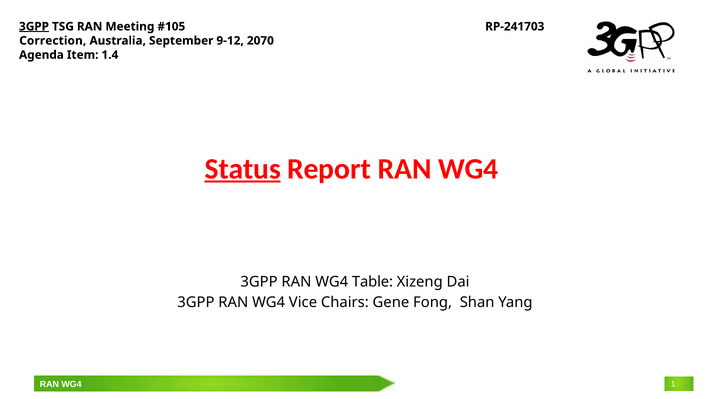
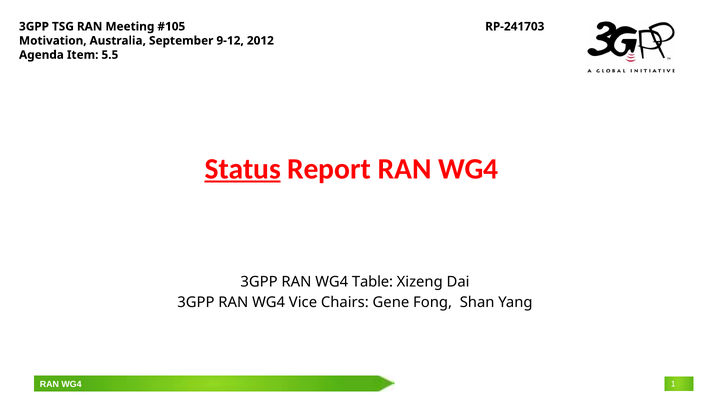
3GPP underline: present -> none (34, 27)
Correction: Correction -> Motivation (53, 41)
2070: 2070 -> 2012 (260, 41)
1.4: 1.4 -> 5.5 (110, 55)
